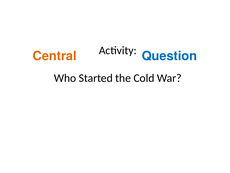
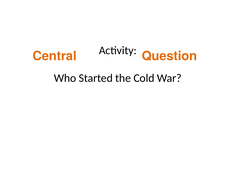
Question colour: blue -> orange (169, 56)
